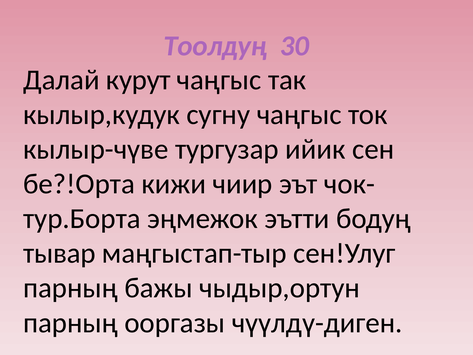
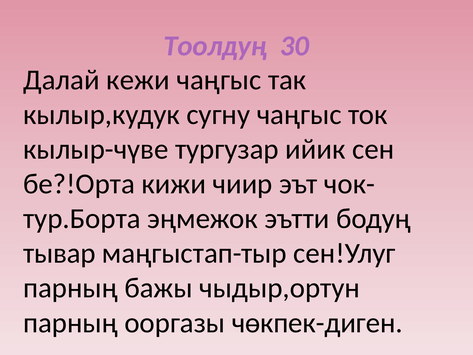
курут: курут -> кежи (138, 80)
чүүлдү-диген: чүүлдү-диген -> чѳкпек-диген (317, 323)
